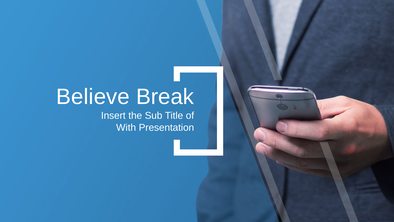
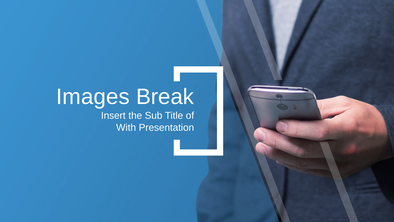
Believe: Believe -> Images (93, 97)
